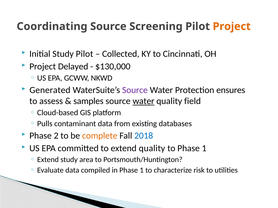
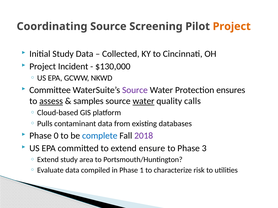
Study Pilot: Pilot -> Data (85, 54)
Delayed: Delayed -> Incident (73, 67)
Generated: Generated -> Committee (50, 90)
assess underline: none -> present (51, 101)
field: field -> calls (192, 101)
2: 2 -> 0 (56, 136)
complete colour: orange -> blue (100, 136)
2018 colour: blue -> purple (144, 136)
extend quality: quality -> ensure (152, 149)
to Phase 1: 1 -> 3 (204, 149)
